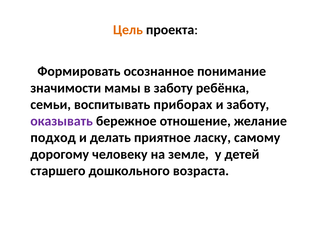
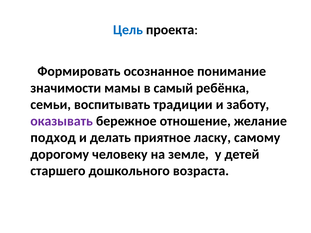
Цель colour: orange -> blue (128, 30)
в заботу: заботу -> самый (173, 88)
приборах: приборах -> традиции (183, 105)
